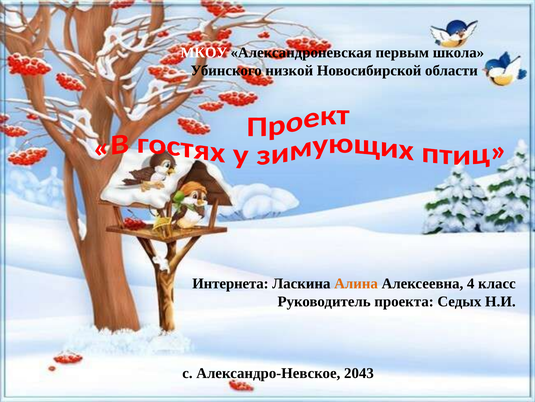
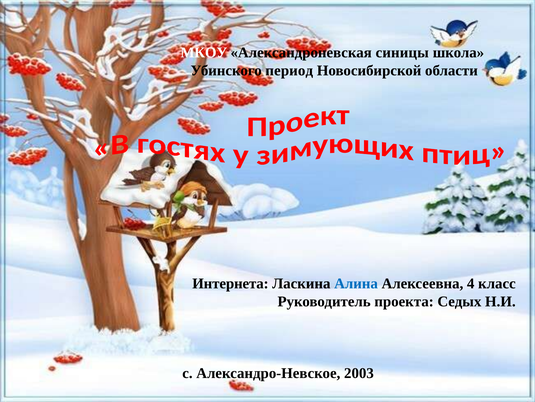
первым: первым -> синицы (402, 52)
низкой: низкой -> период (289, 70)
Алина colour: orange -> blue (356, 283)
2043: 2043 -> 2003 (359, 372)
